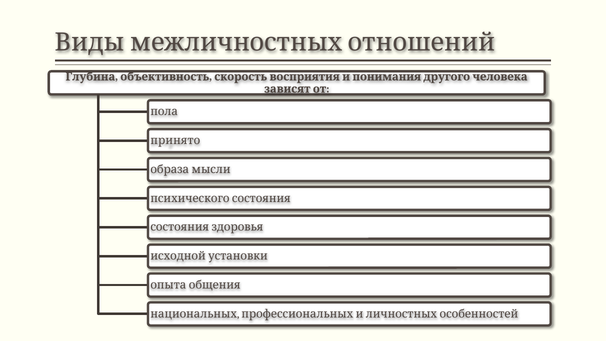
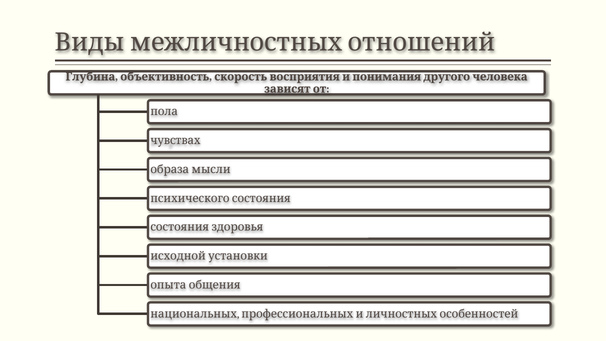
принято: принято -> чувствах (175, 140)
